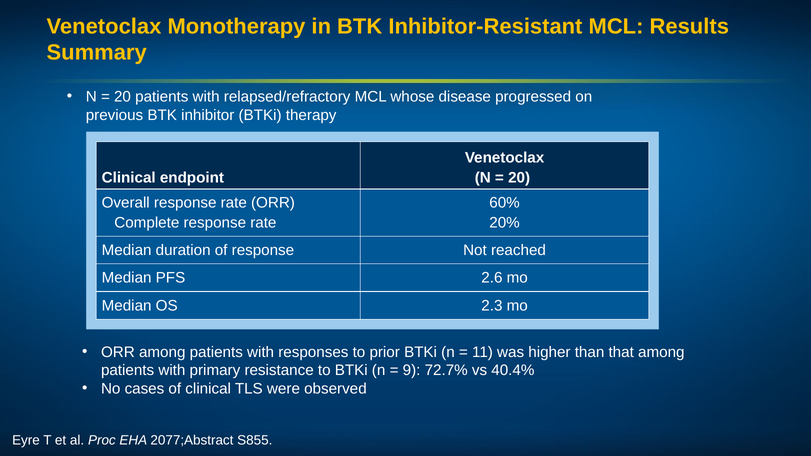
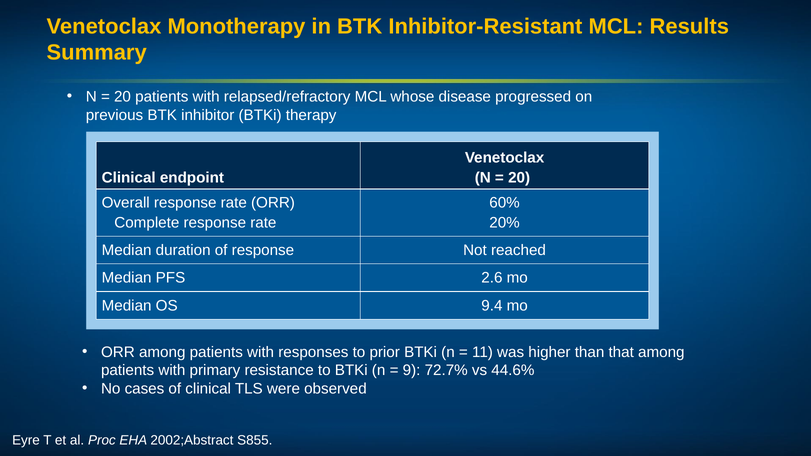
2.3: 2.3 -> 9.4 (492, 306)
40.4%: 40.4% -> 44.6% (513, 370)
2077;Abstract: 2077;Abstract -> 2002;Abstract (192, 440)
